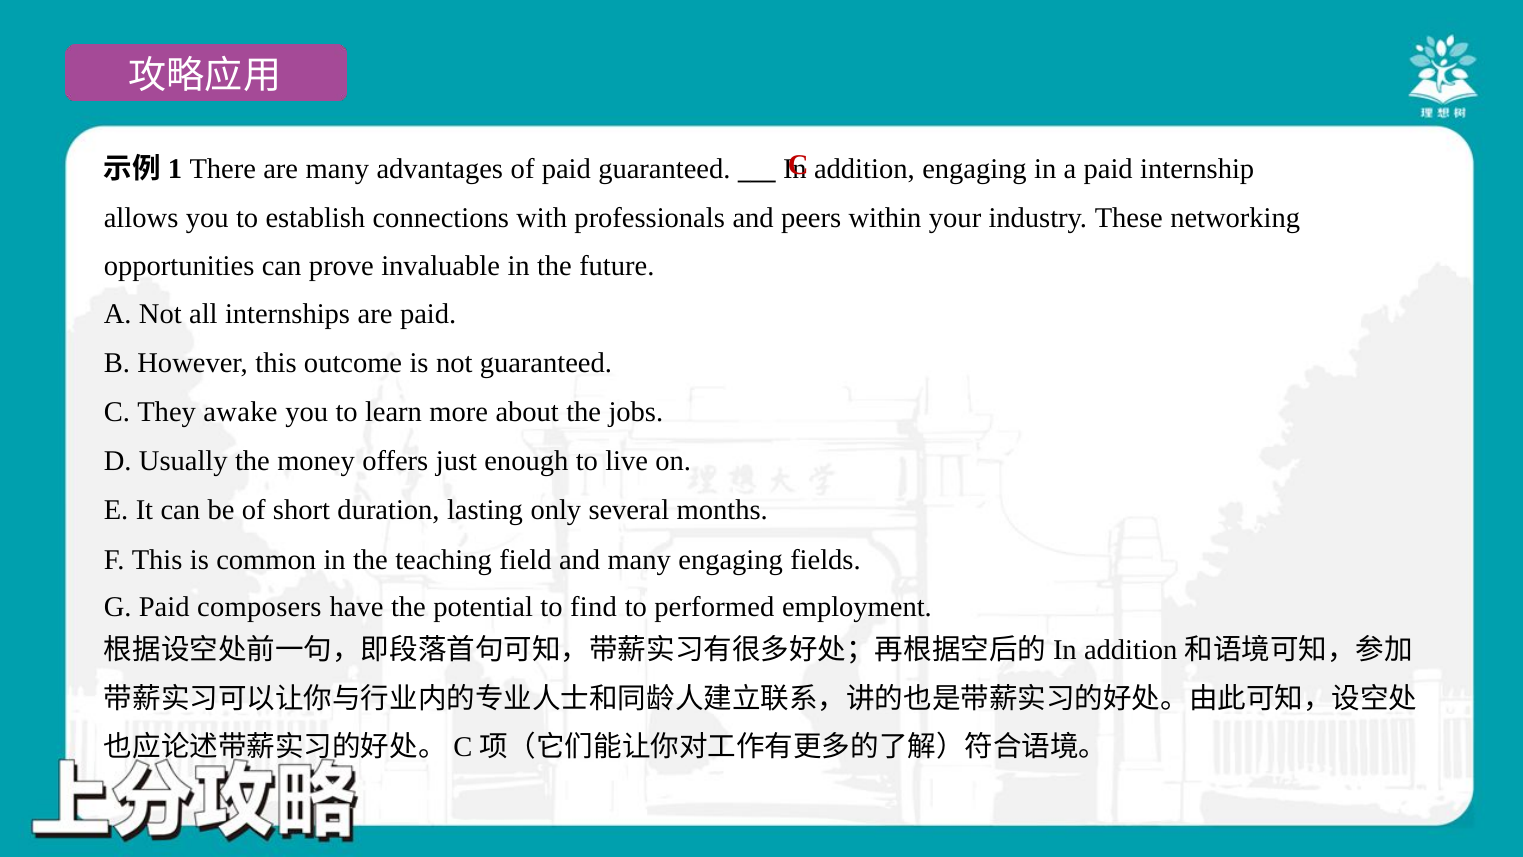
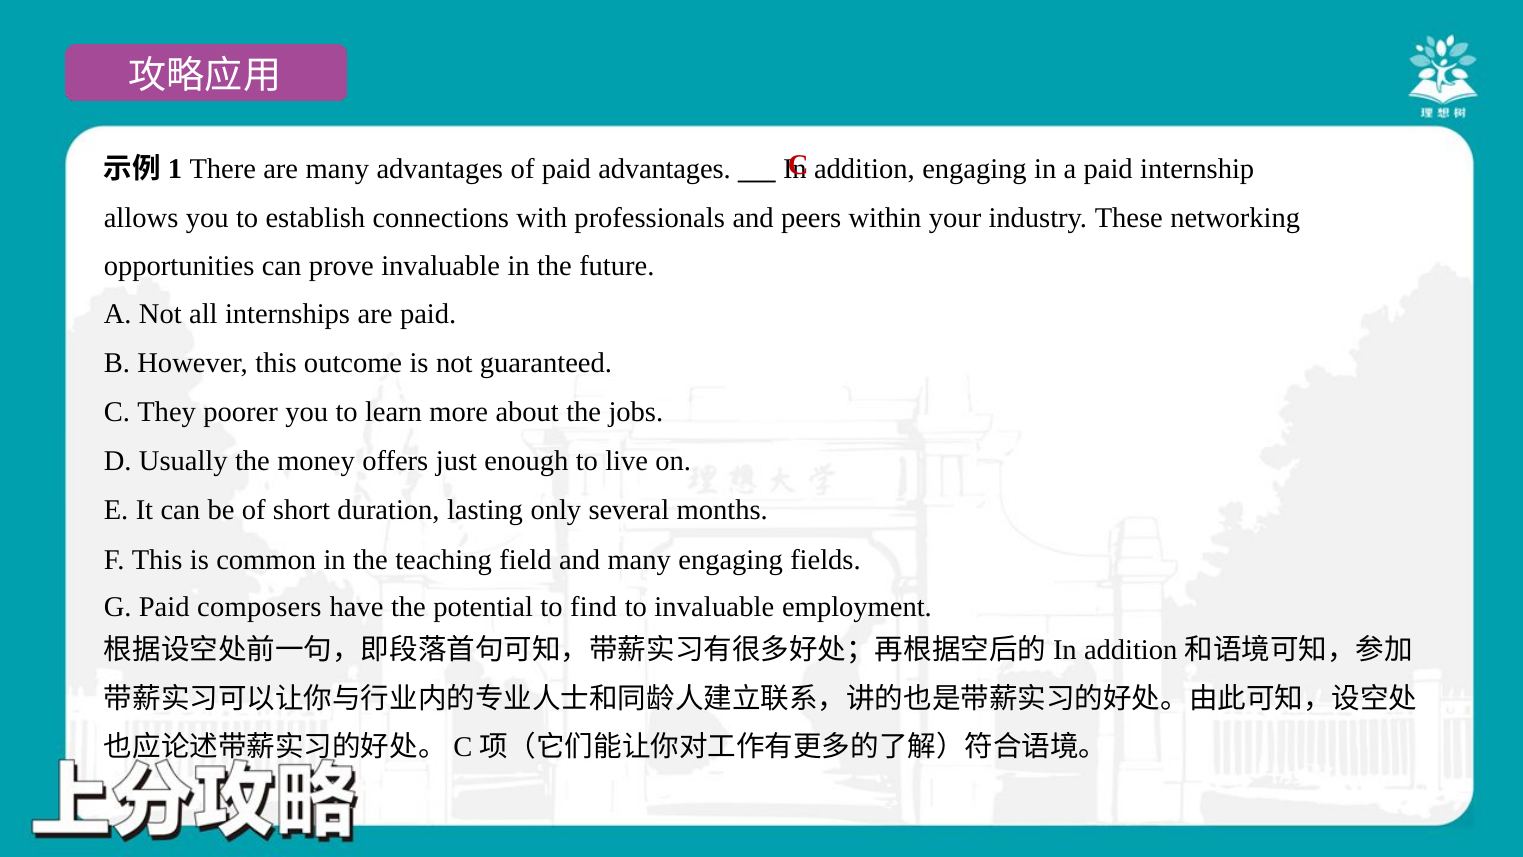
paid guaranteed: guaranteed -> advantages (664, 169)
awake: awake -> poorer (241, 412)
to performed: performed -> invaluable (714, 607)
